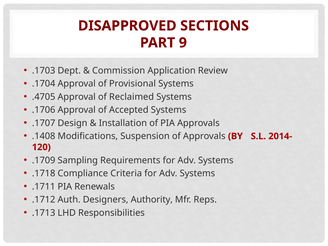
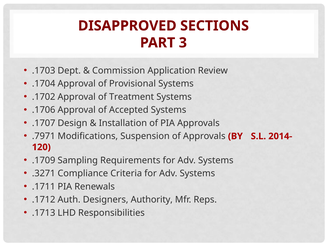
9: 9 -> 3 (183, 43)
.4705: .4705 -> .1702 (44, 97)
Reclaimed: Reclaimed -> Treatment (132, 97)
.1408: .1408 -> .7971 (44, 136)
.1718: .1718 -> .3271 (44, 173)
